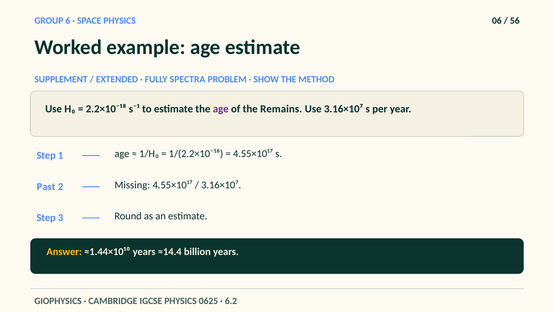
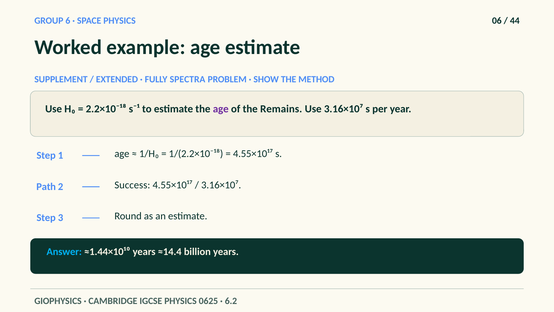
56: 56 -> 44 (515, 21)
Past: Past -> Path (46, 186)
Missing: Missing -> Success (132, 185)
Answer colour: yellow -> light blue (64, 251)
